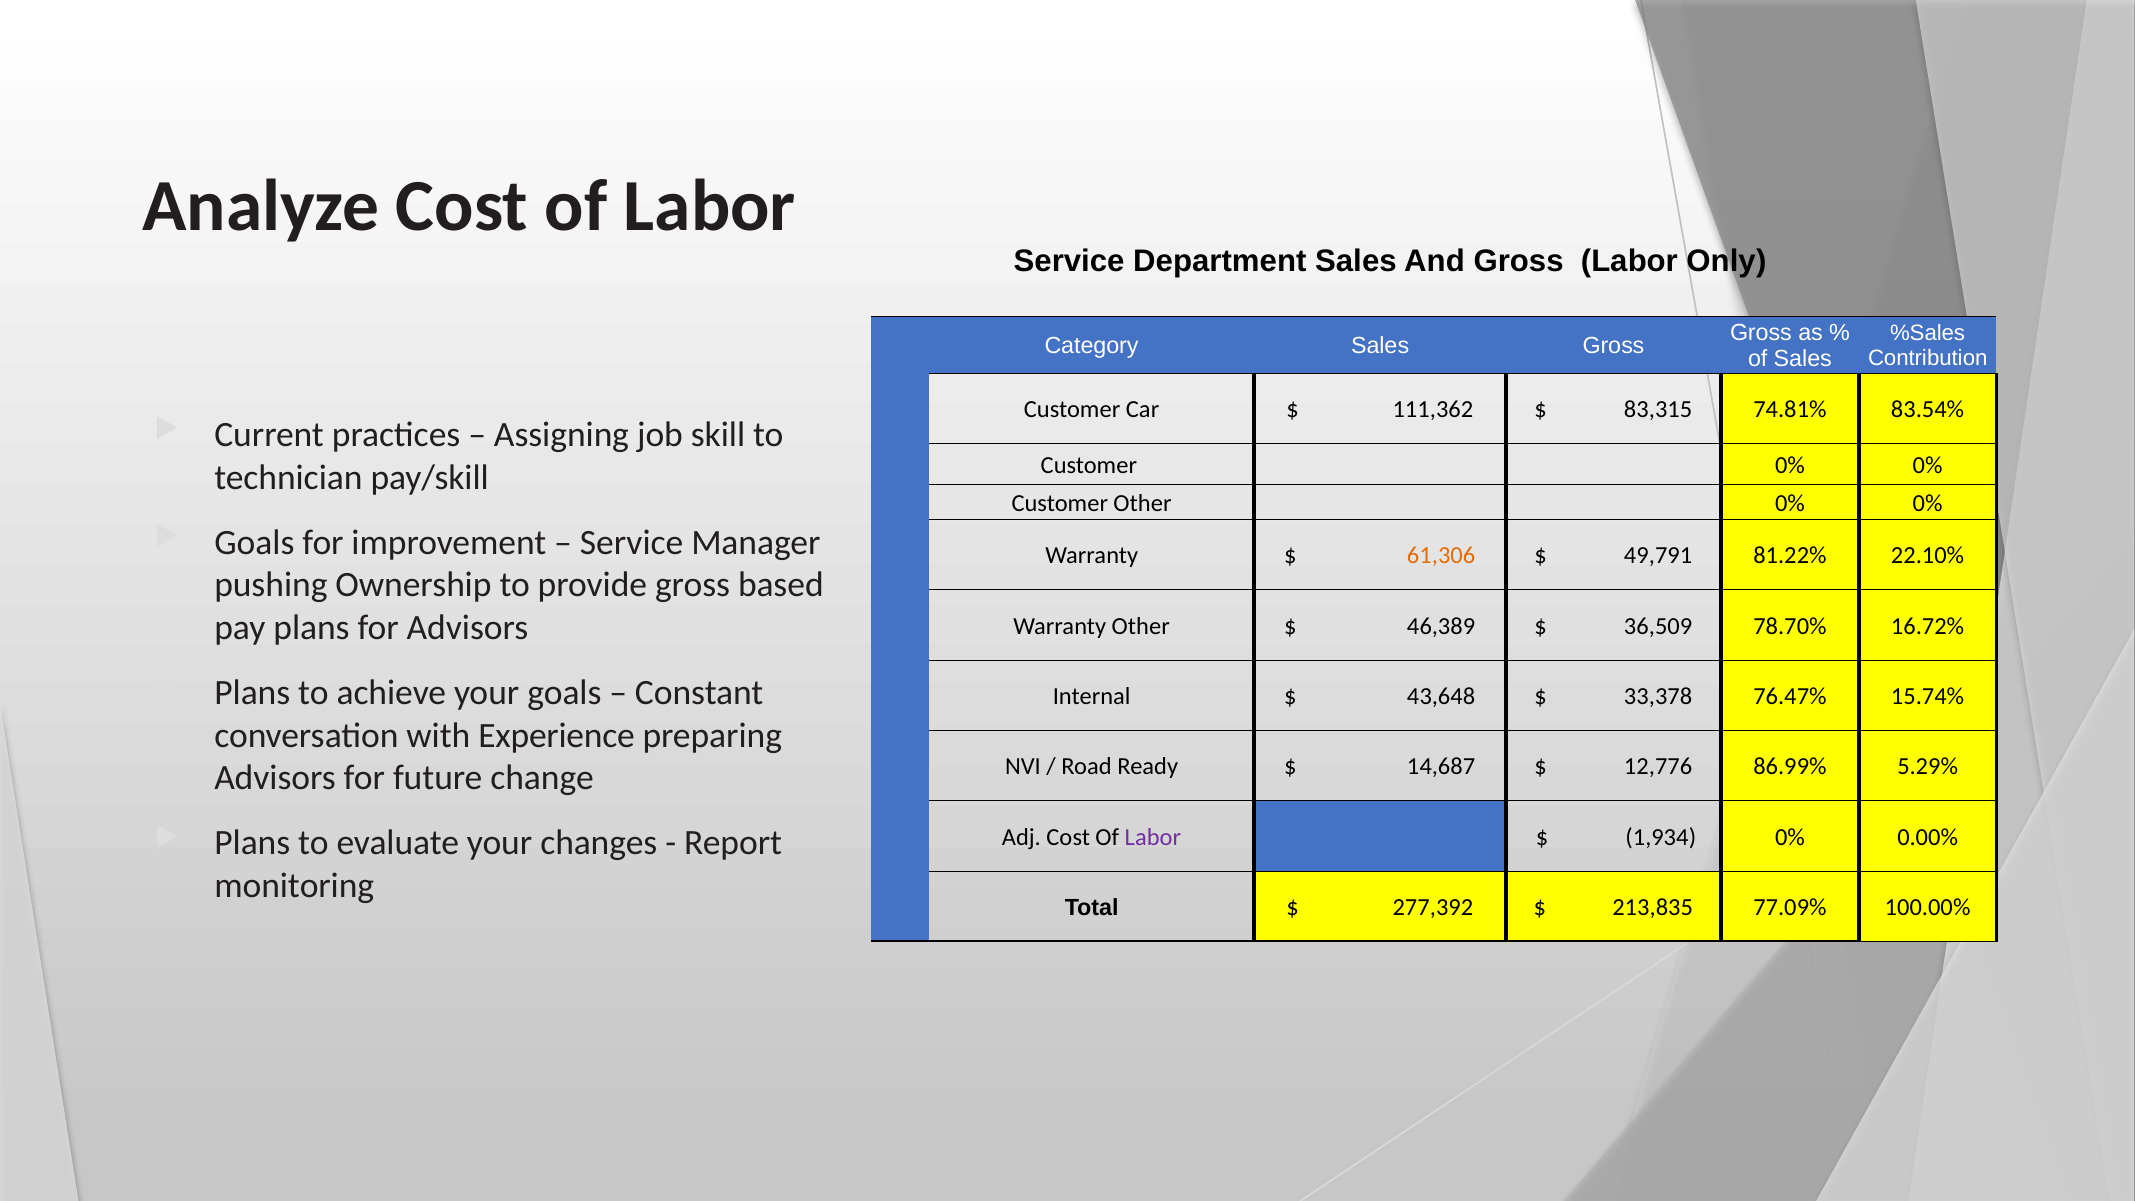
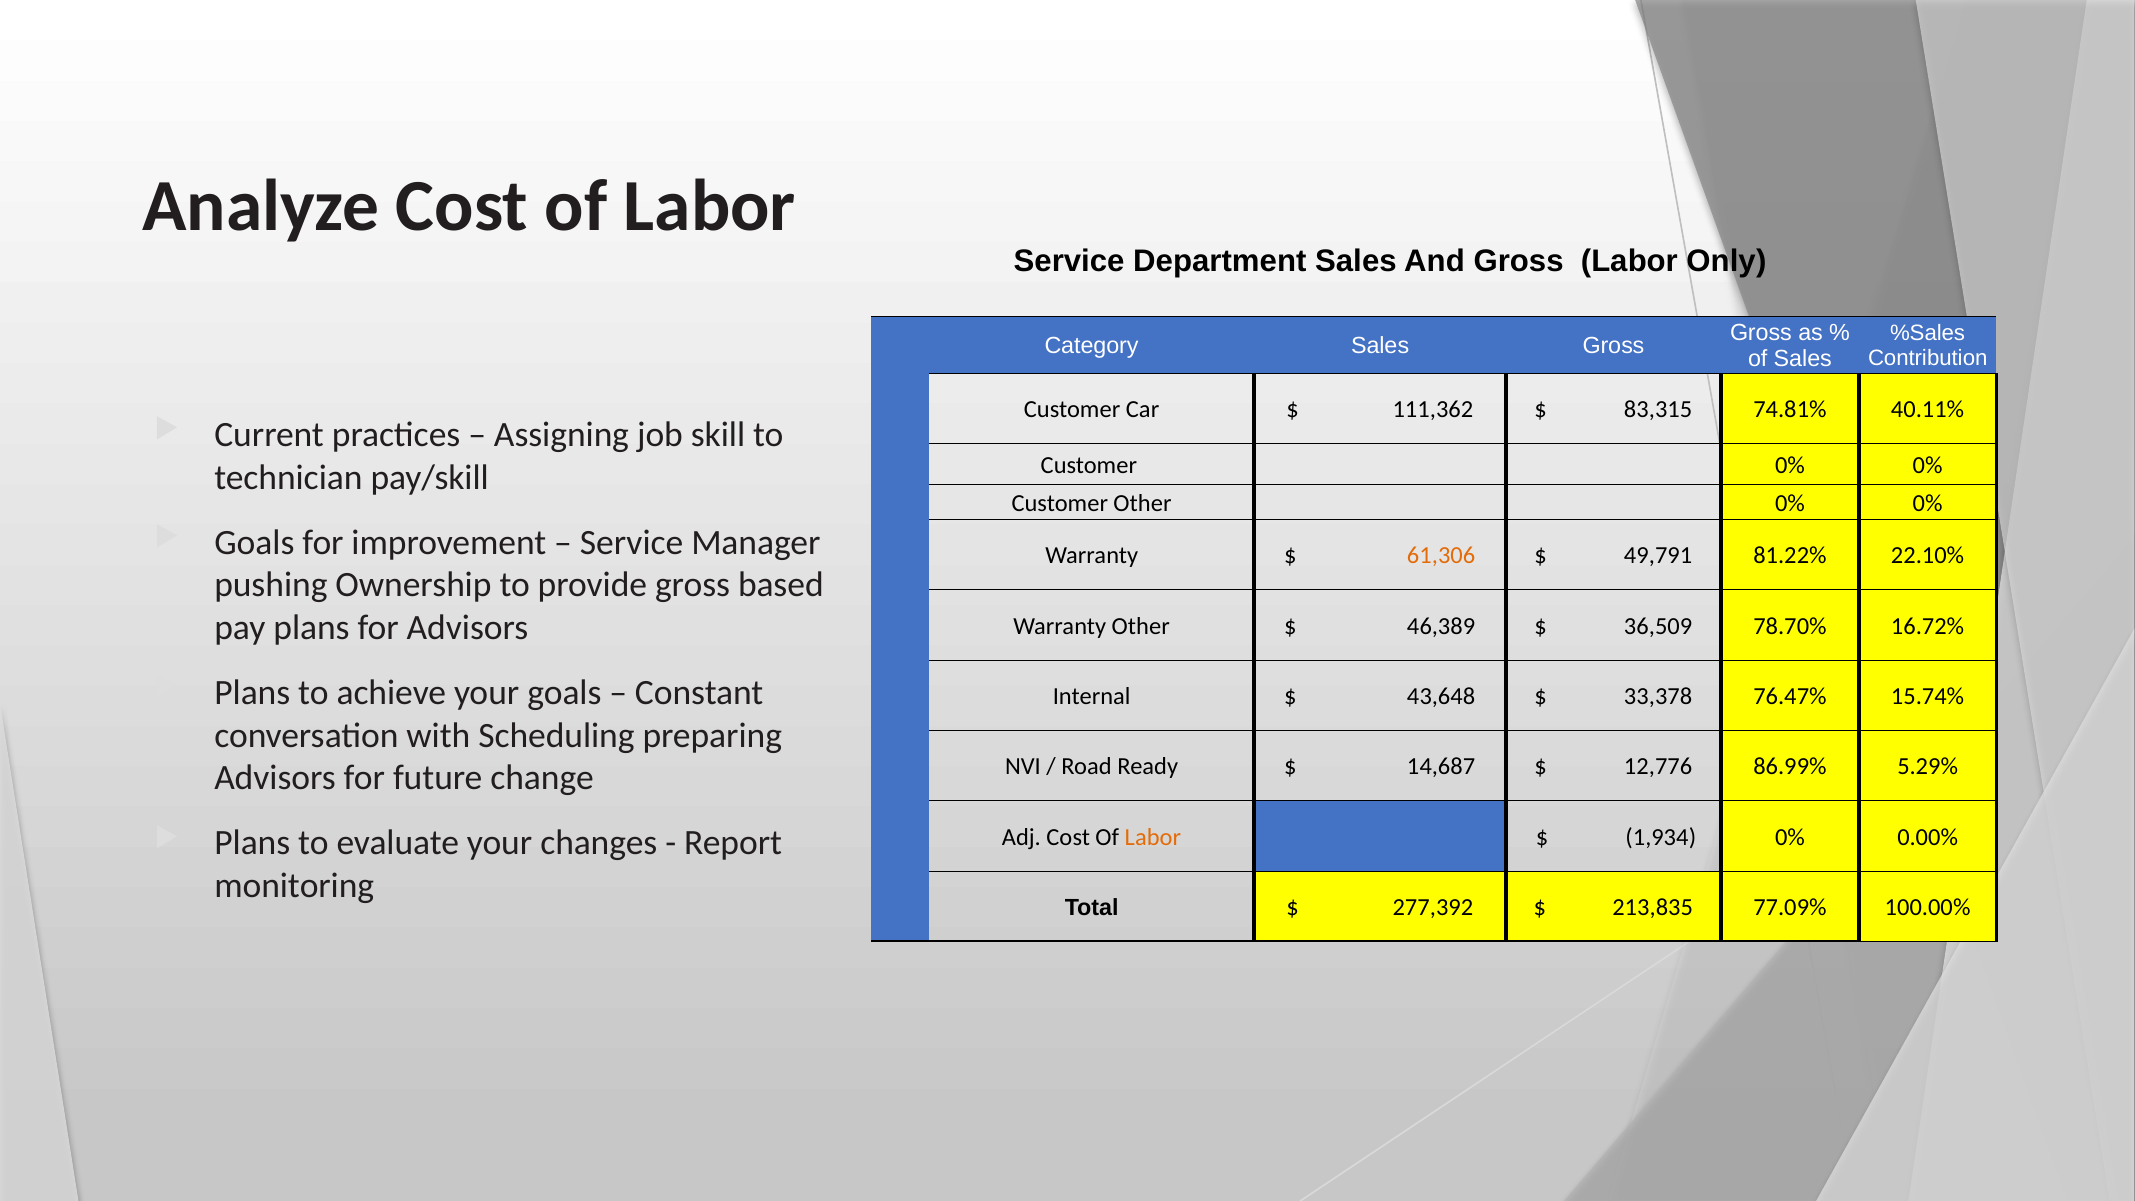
83.54%: 83.54% -> 40.11% (1928, 409)
Experience: Experience -> Scheduling (556, 735)
Labor colour: purple -> orange (1153, 837)
